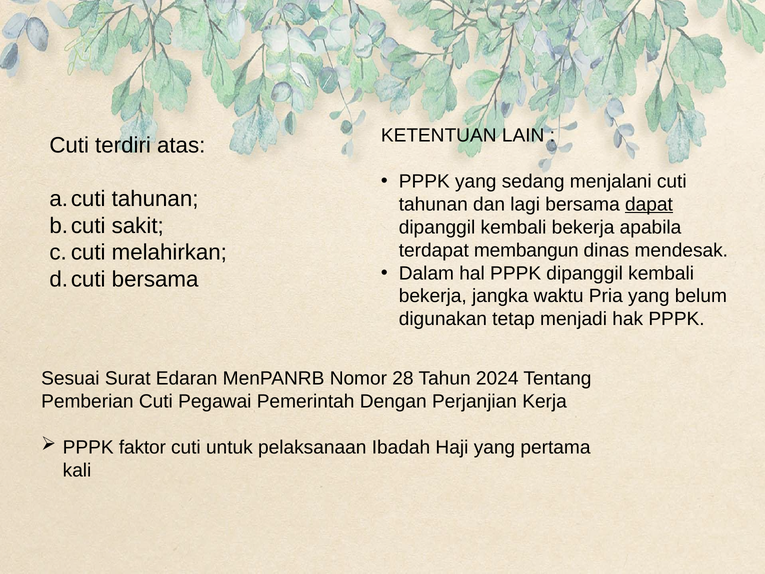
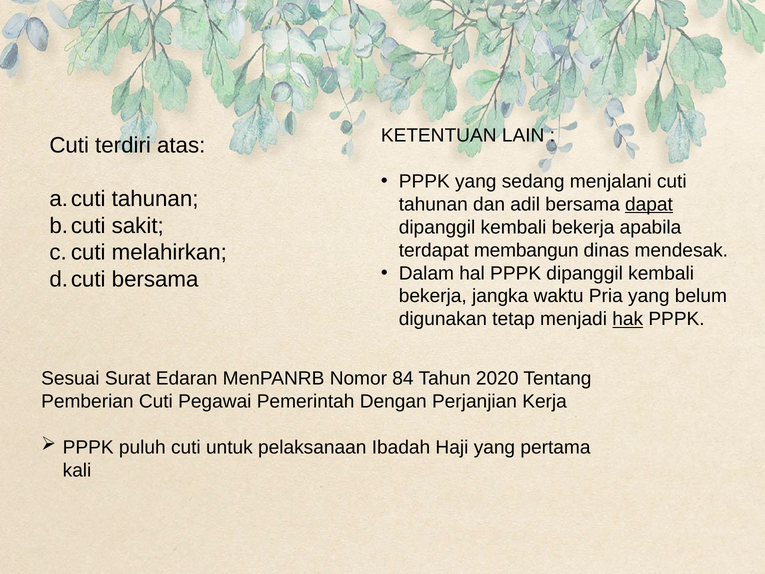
lagi: lagi -> adil (525, 204)
hak underline: none -> present (628, 319)
28: 28 -> 84 (403, 378)
2024: 2024 -> 2020 (497, 378)
faktor: faktor -> puluh (142, 447)
